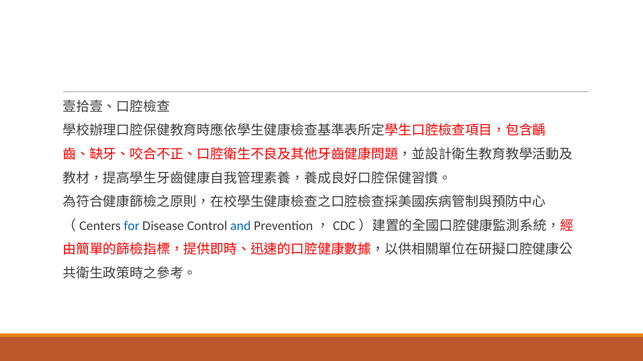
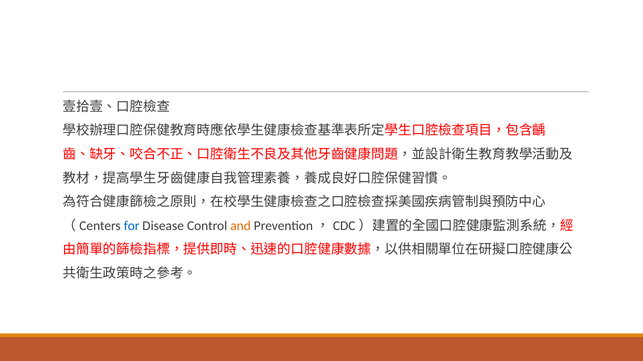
and colour: blue -> orange (241, 226)
